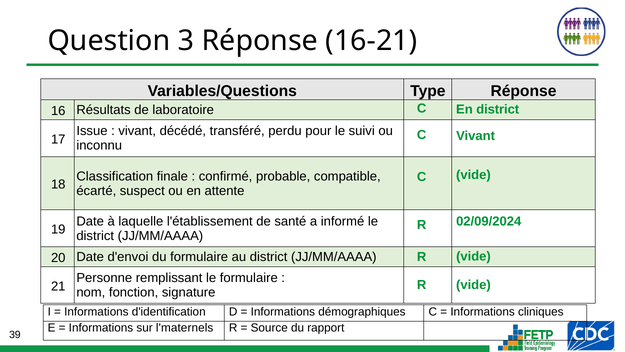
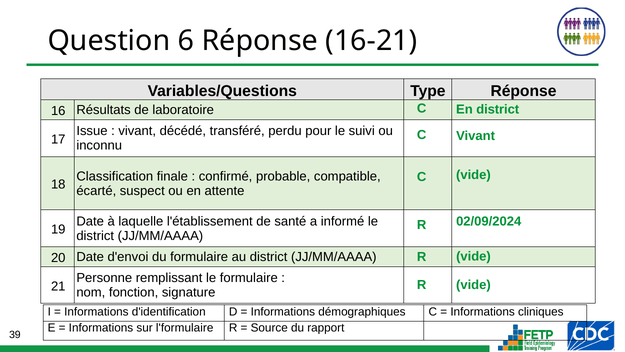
3: 3 -> 6 (186, 41)
l'maternels: l'maternels -> l'formulaire (185, 328)
